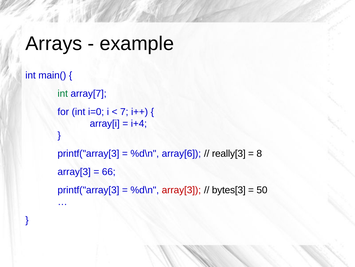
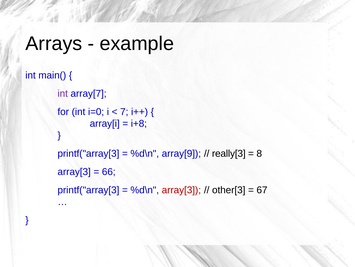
int colour: green -> purple (63, 93)
i+4: i+4 -> i+8 (139, 123)
array[6: array[6 -> array[9 (181, 153)
bytes[3: bytes[3 -> other[3 (229, 189)
50: 50 -> 67 (262, 189)
